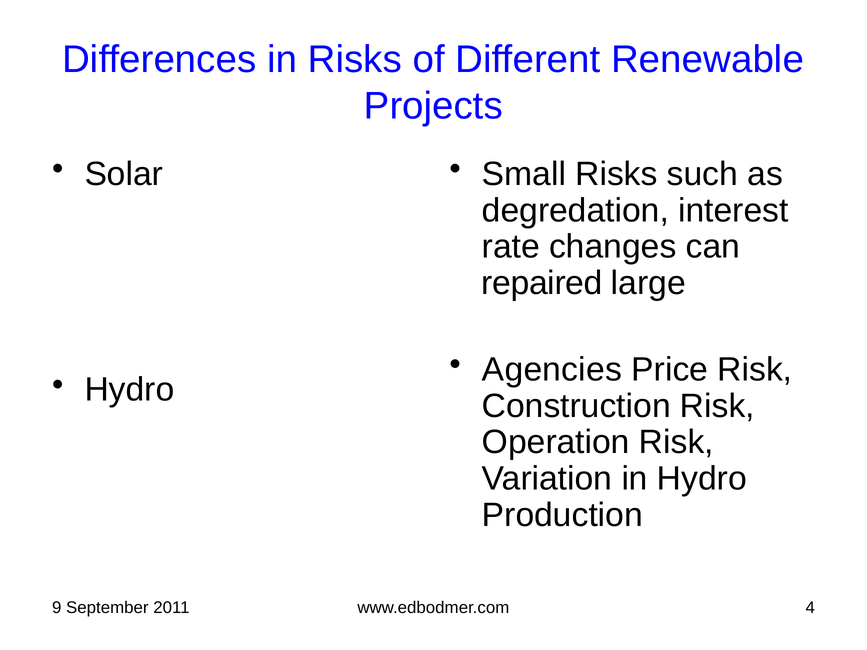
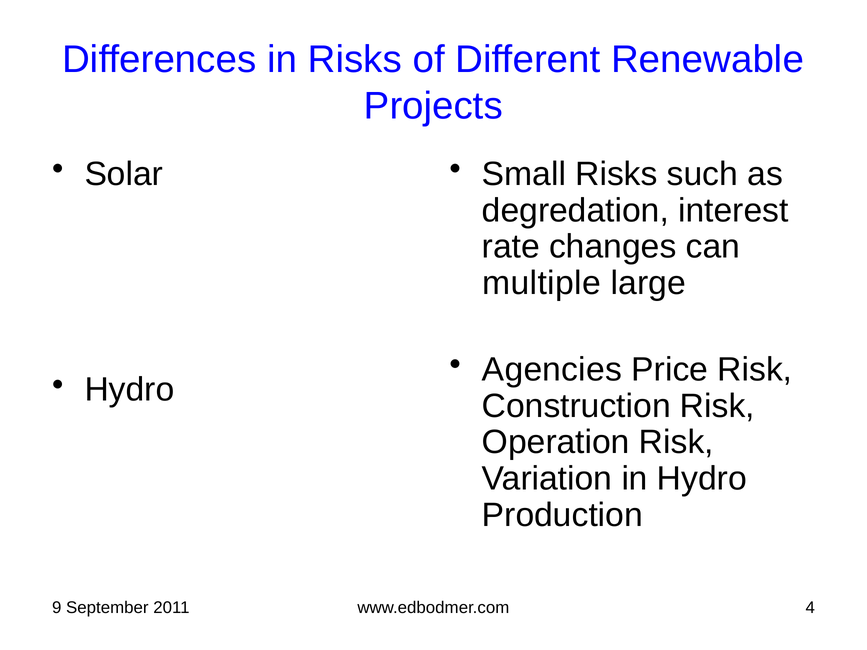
repaired: repaired -> multiple (542, 283)
